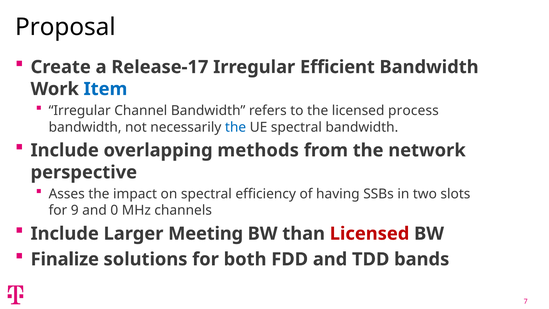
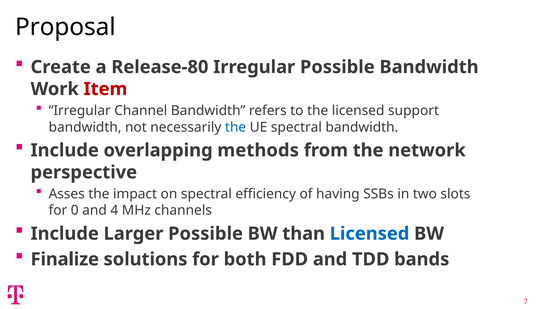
Release-17: Release-17 -> Release-80 (160, 67)
Irregular Efficient: Efficient -> Possible (337, 67)
Item colour: blue -> red (105, 89)
process: process -> support (413, 111)
9: 9 -> 0 (75, 210)
0: 0 -> 4 (114, 210)
Larger Meeting: Meeting -> Possible (206, 234)
Licensed colour: red -> blue (370, 234)
